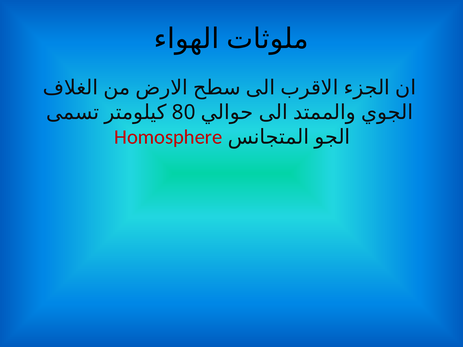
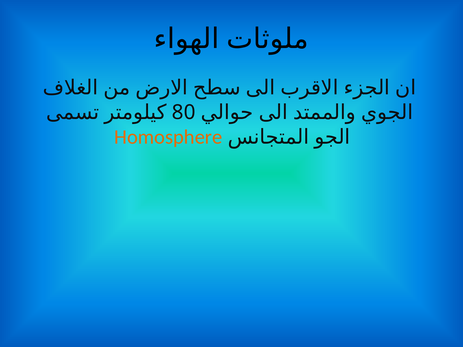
Homosphere colour: red -> orange (168, 137)
